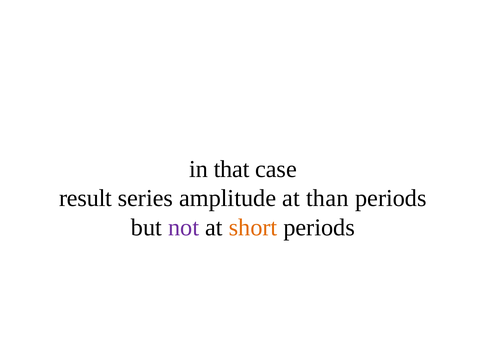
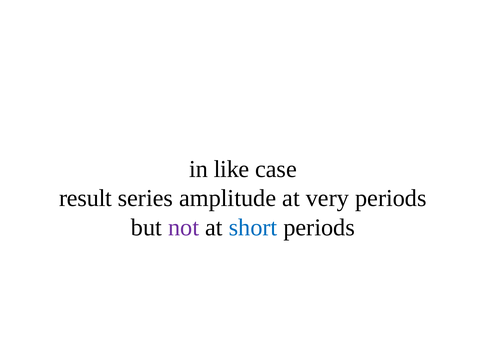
that: that -> like (232, 169)
than: than -> very (327, 199)
short colour: orange -> blue (253, 228)
